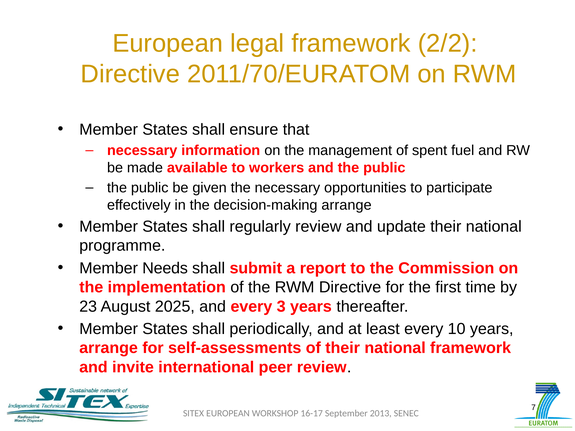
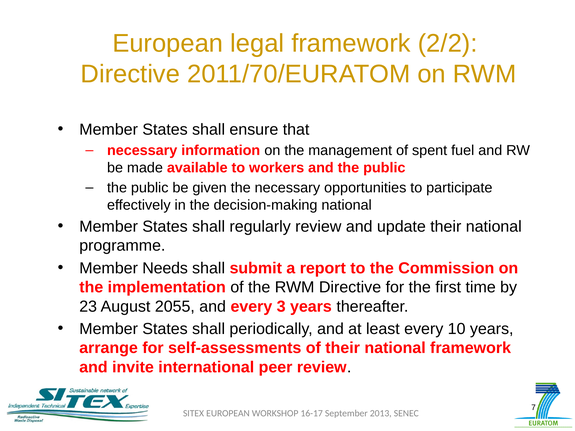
decision-making arrange: arrange -> national (347, 205)
2025: 2025 -> 2055 (175, 307)
